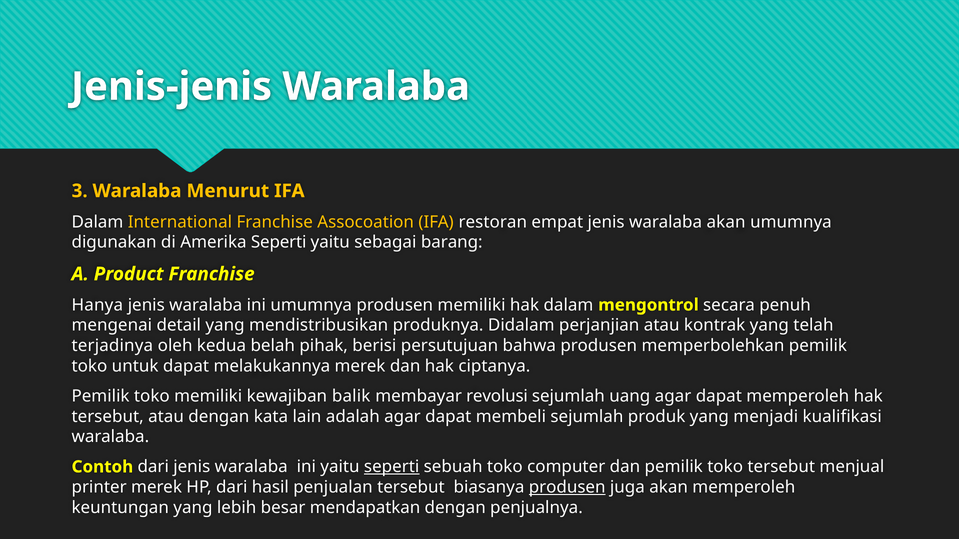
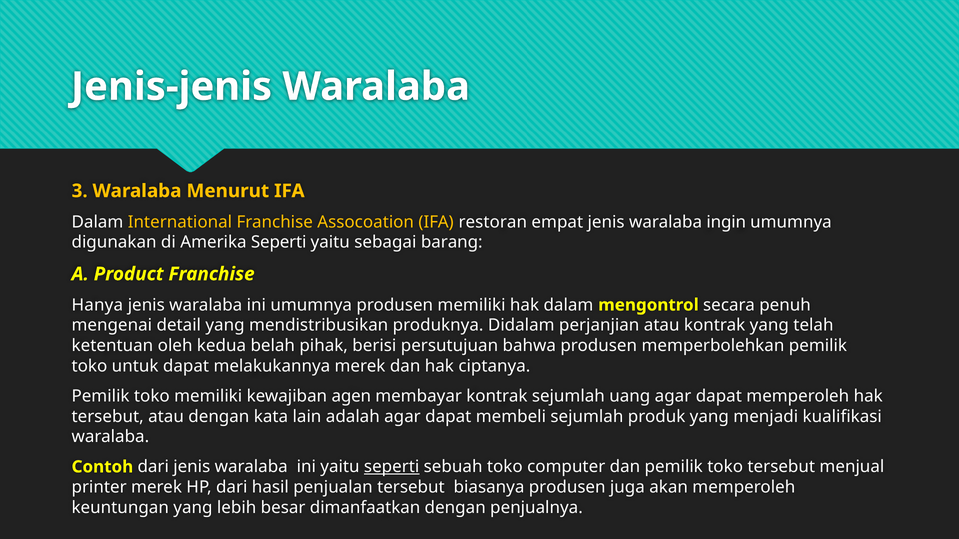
waralaba akan: akan -> ingin (726, 222)
terjadinya: terjadinya -> ketentuan (112, 346)
balik: balik -> agen (351, 396)
membayar revolusi: revolusi -> kontrak (497, 396)
produsen underline: present -> none (567, 488)
mendapatkan: mendapatkan -> dimanfaatkan (365, 508)
